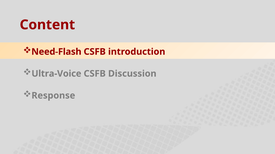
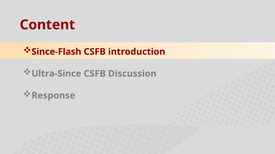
Need-Flash: Need-Flash -> Since-Flash (56, 52)
Ultra-Voice: Ultra-Voice -> Ultra-Since (56, 74)
